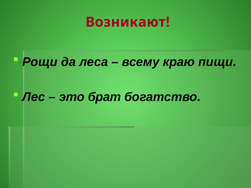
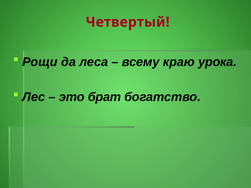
Возникают: Возникают -> Четвертый (128, 22)
пищи: пищи -> урока (217, 62)
